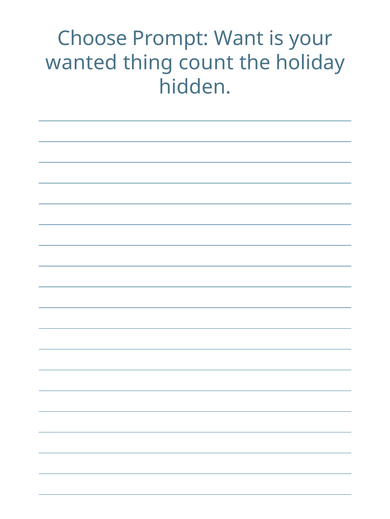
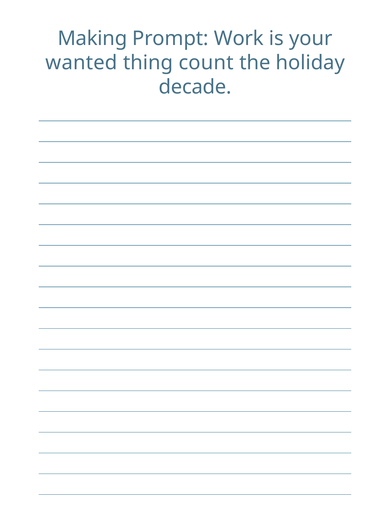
Choose: Choose -> Making (92, 39)
Want: Want -> Work (239, 39)
hidden: hidden -> decade (195, 87)
